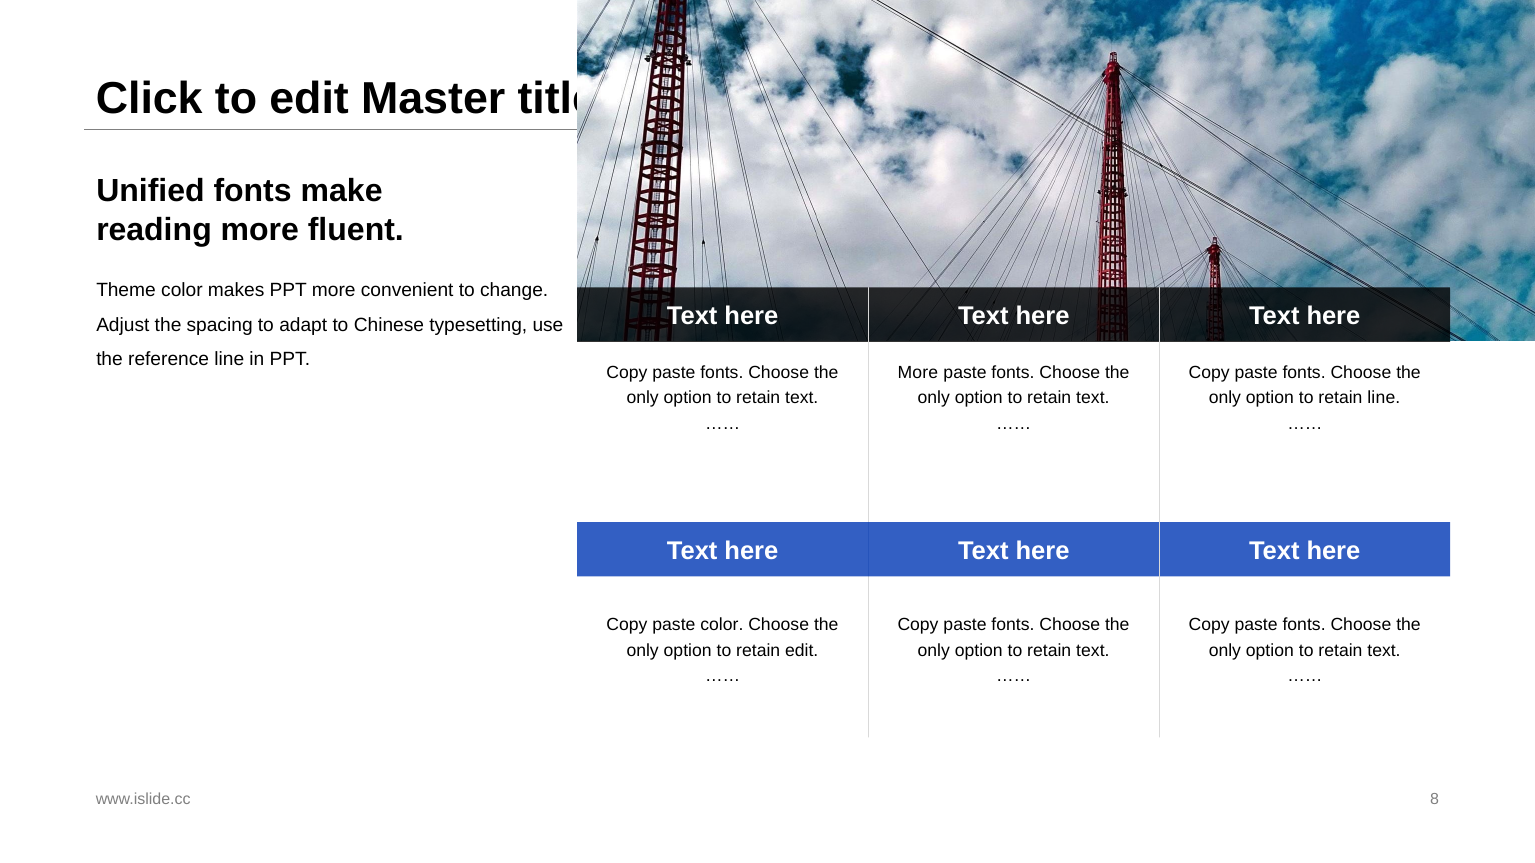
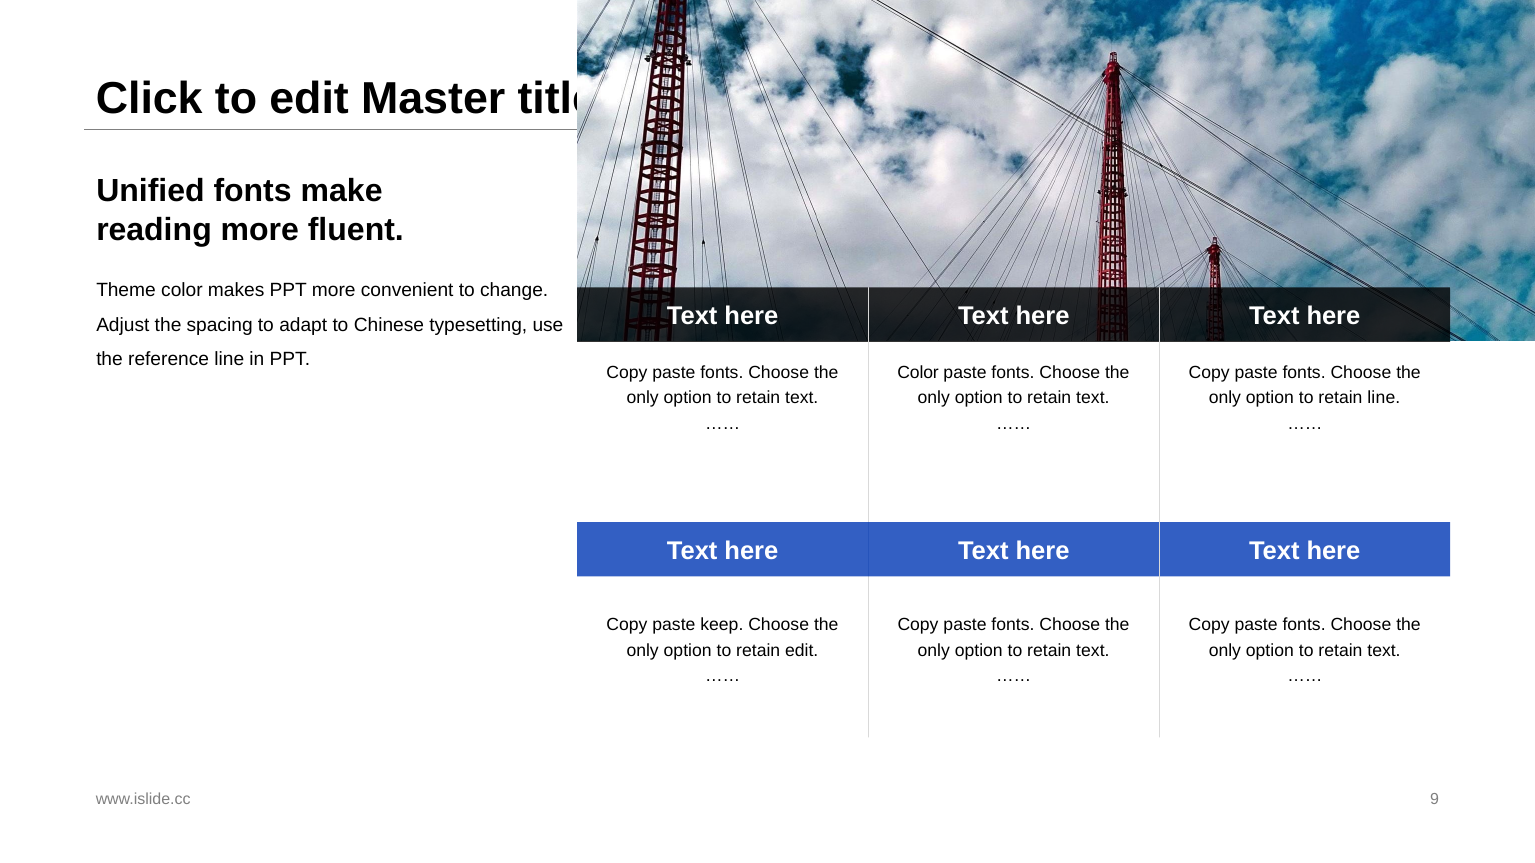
More: More -> Color (918, 373)
paste color: color -> keep (722, 625)
8: 8 -> 9 (1435, 800)
